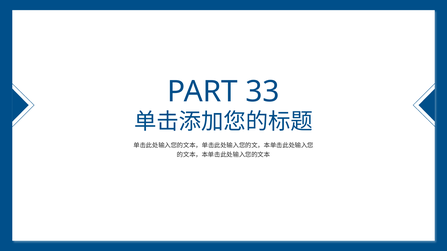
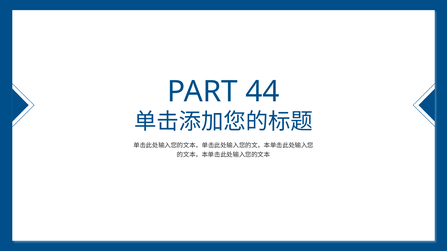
33: 33 -> 44 (263, 92)
